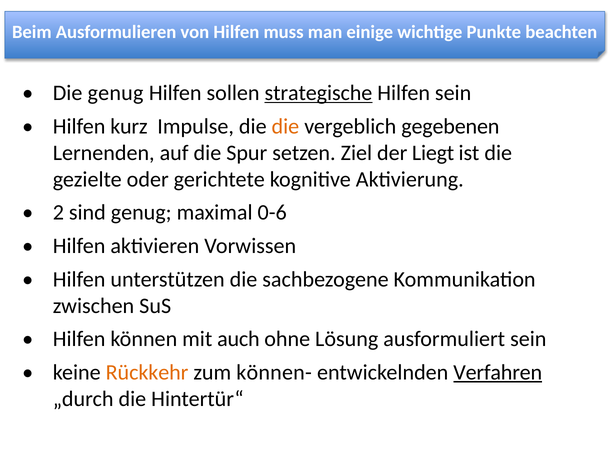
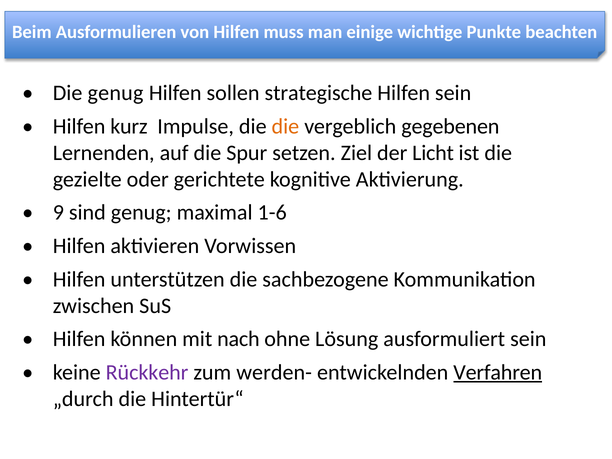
strategische underline: present -> none (318, 93)
Liegt: Liegt -> Licht (433, 153)
2: 2 -> 9 (58, 213)
0-6: 0-6 -> 1-6 (272, 213)
auch: auch -> nach (238, 339)
Rückkehr colour: orange -> purple (147, 372)
können-: können- -> werden- (274, 372)
